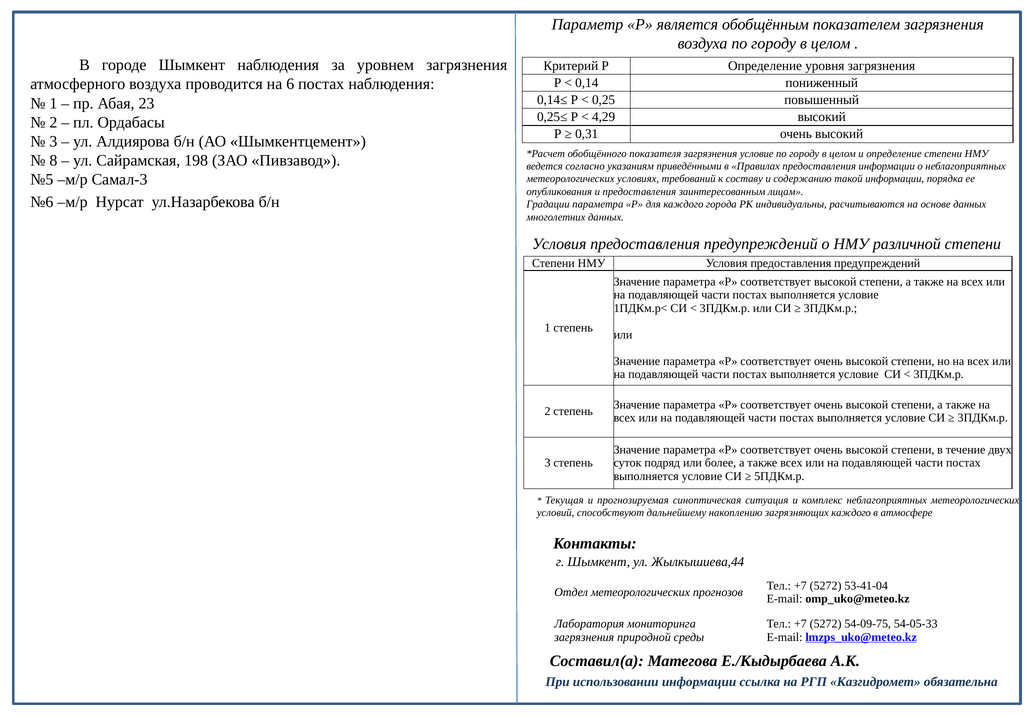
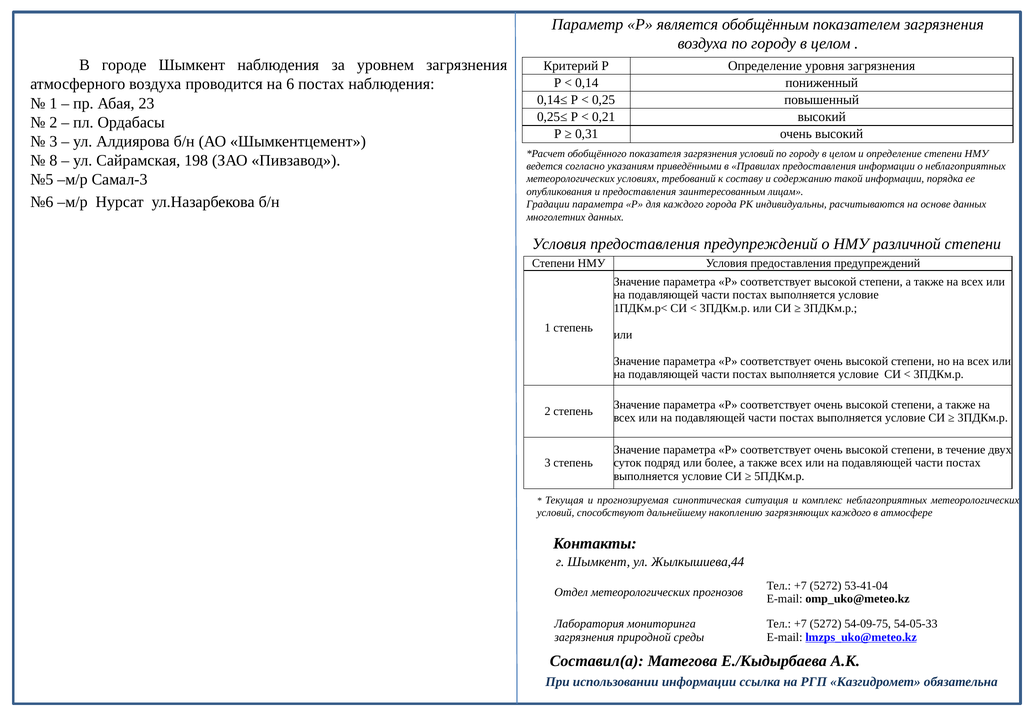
4,29: 4,29 -> 0,21 (604, 117)
загрязнения условие: условие -> условий (757, 154)
